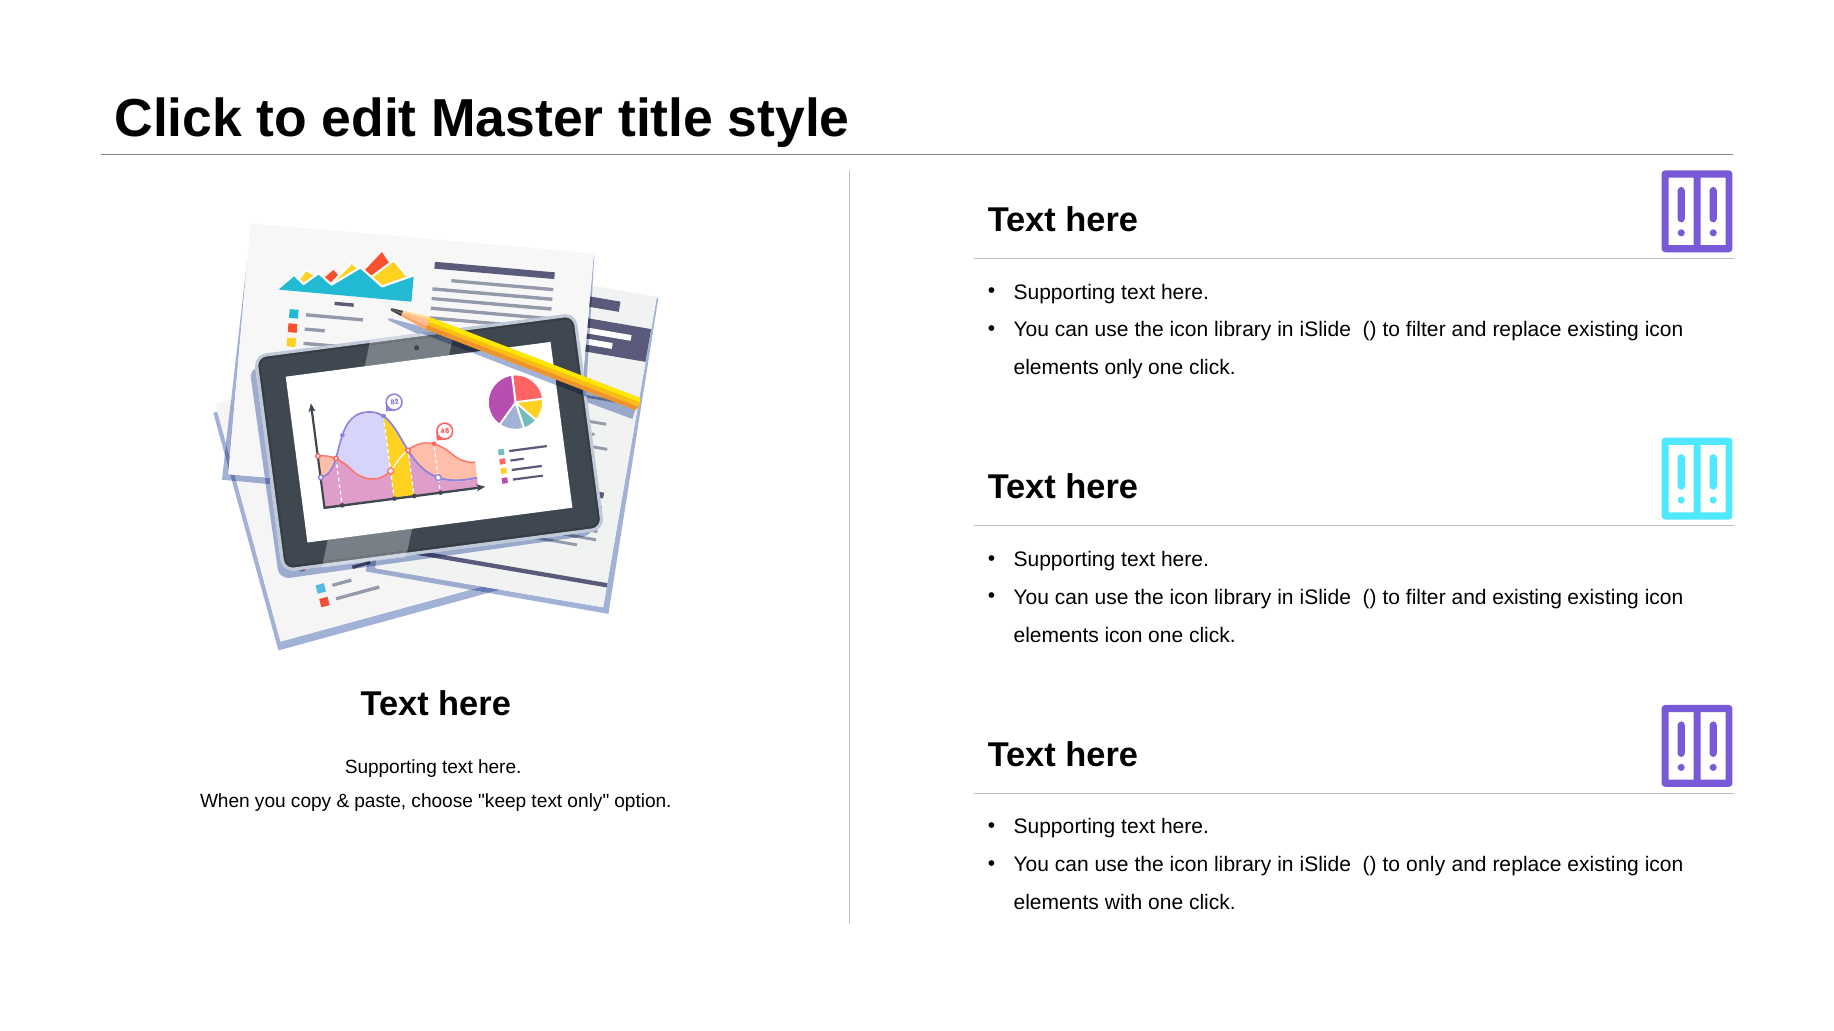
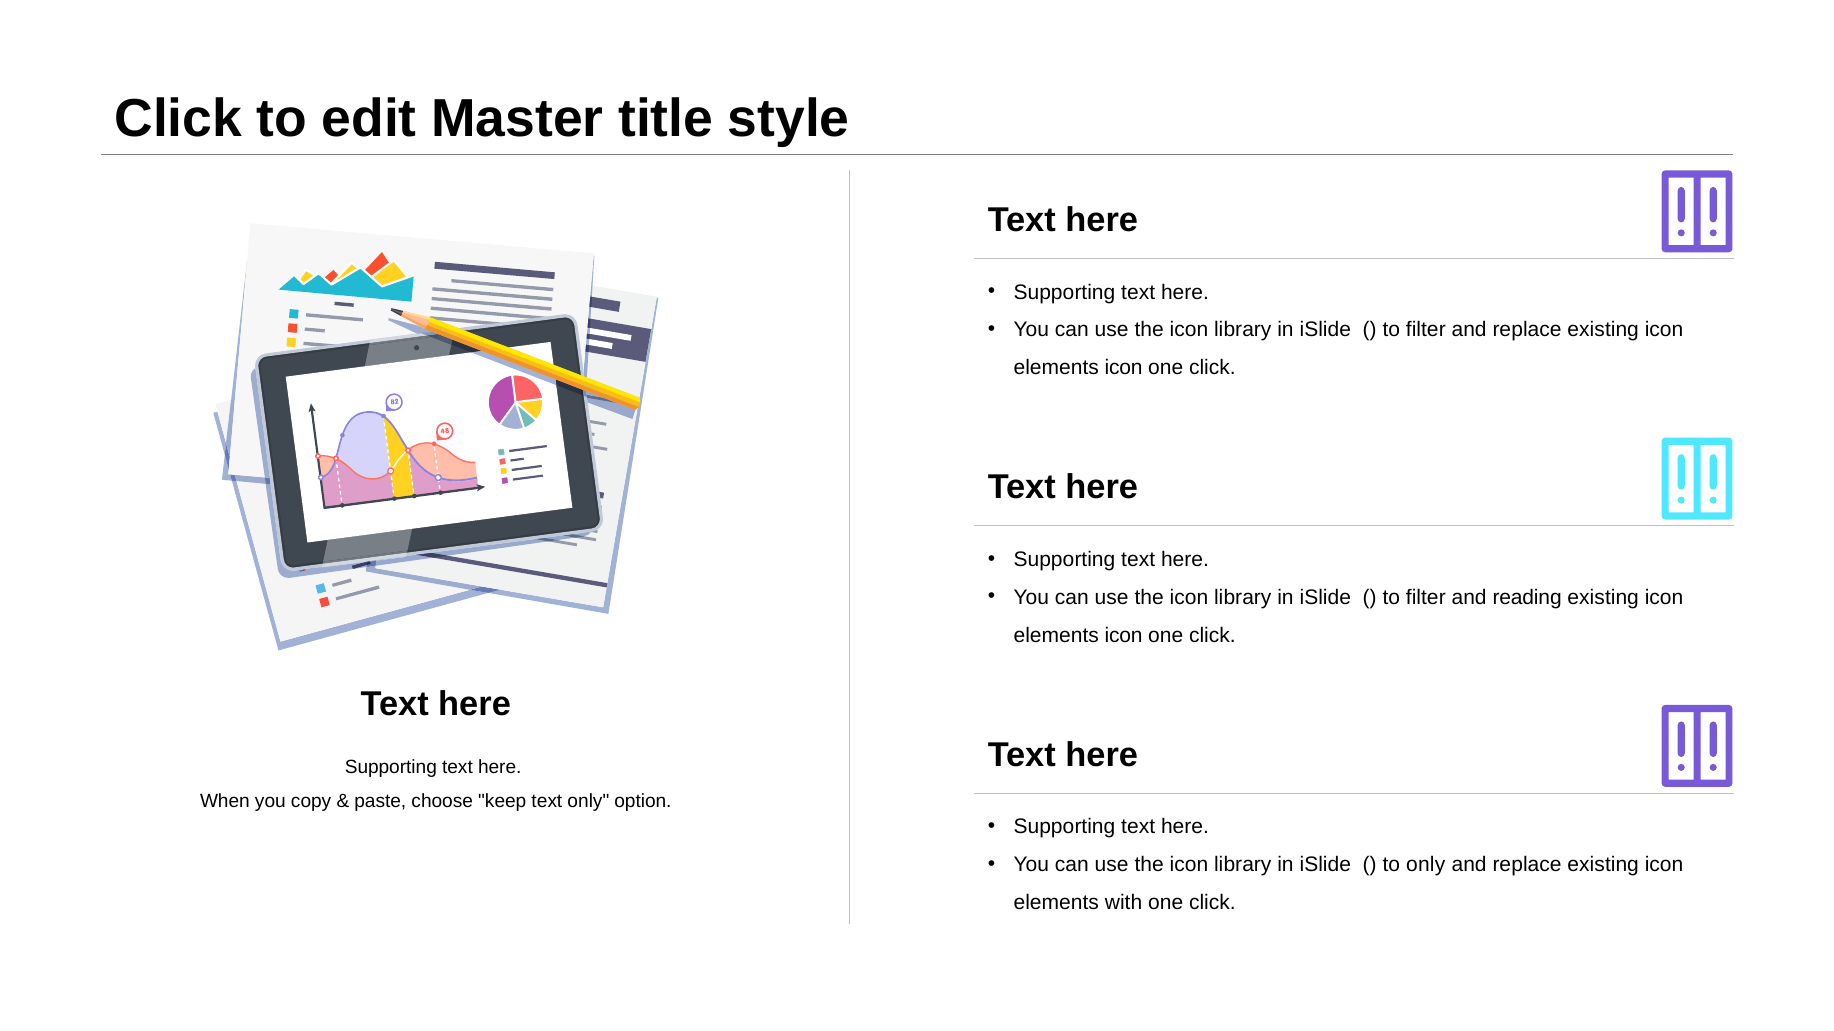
only: only -> icon (1124, 368)
and existing: existing -> reading (1527, 598)
